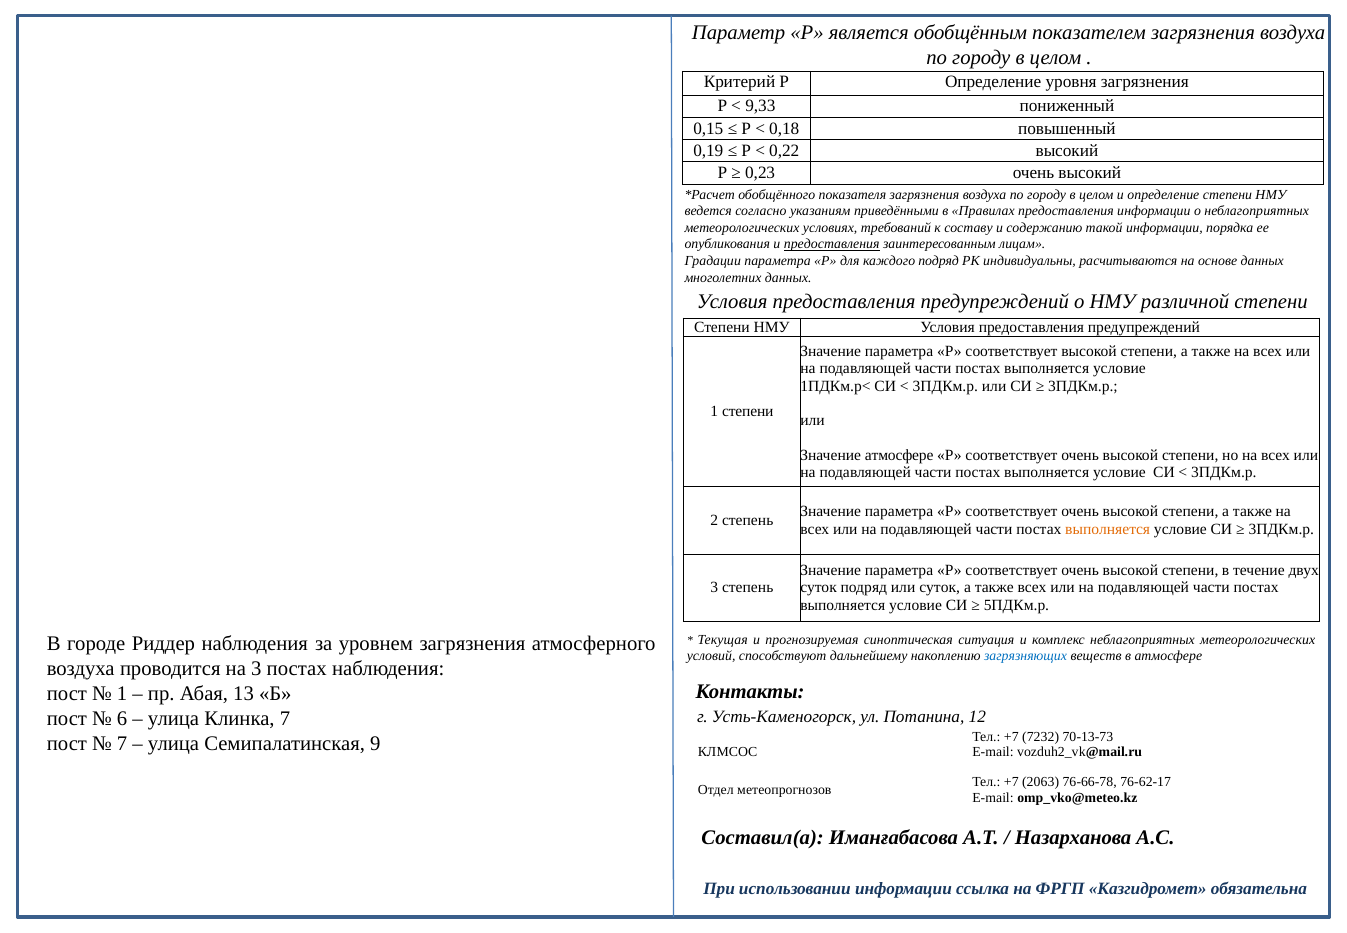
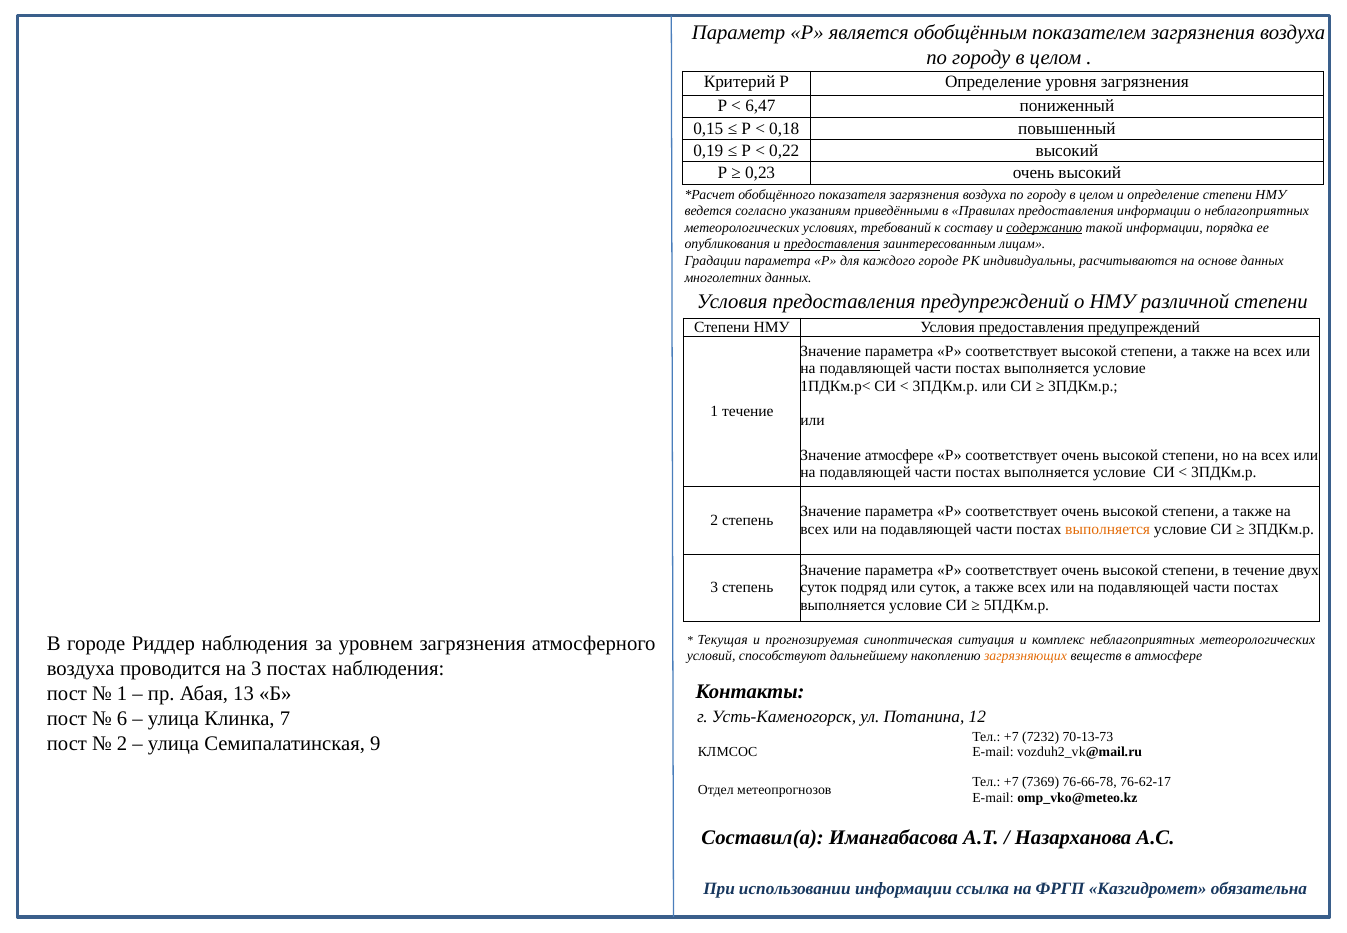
9,33: 9,33 -> 6,47 (760, 106)
содержанию underline: none -> present (1044, 228)
каждого подряд: подряд -> городе (939, 261)
1 степени: степени -> течение (748, 412)
загрязняющих colour: blue -> orange (1025, 656)
7: 7 -> 2 (122, 743)
2063: 2063 -> 7369 (1041, 782)
